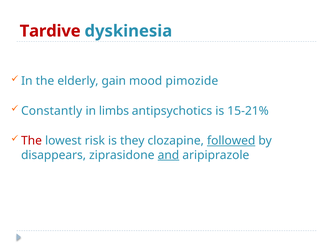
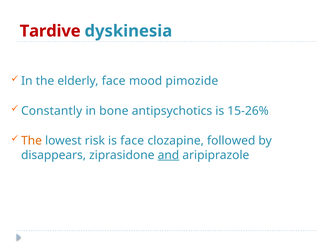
elderly gain: gain -> face (114, 81)
limbs: limbs -> bone (114, 111)
15-21%: 15-21% -> 15-26% (248, 111)
The colour: red -> orange (32, 141)
is they: they -> face (132, 141)
followed underline: present -> none (231, 141)
